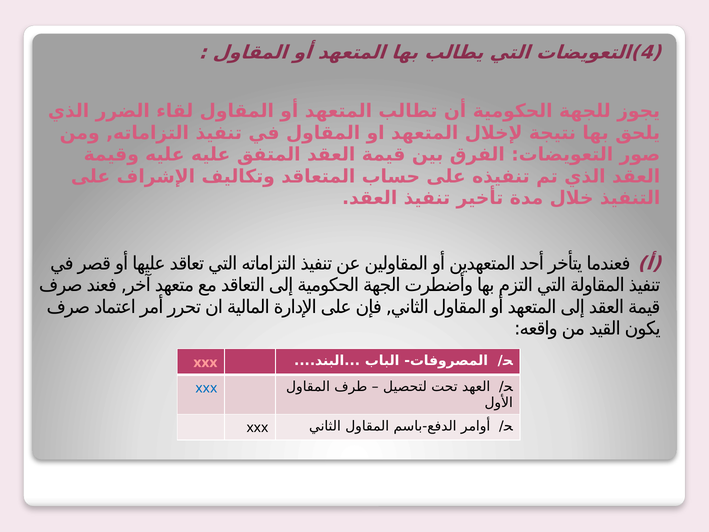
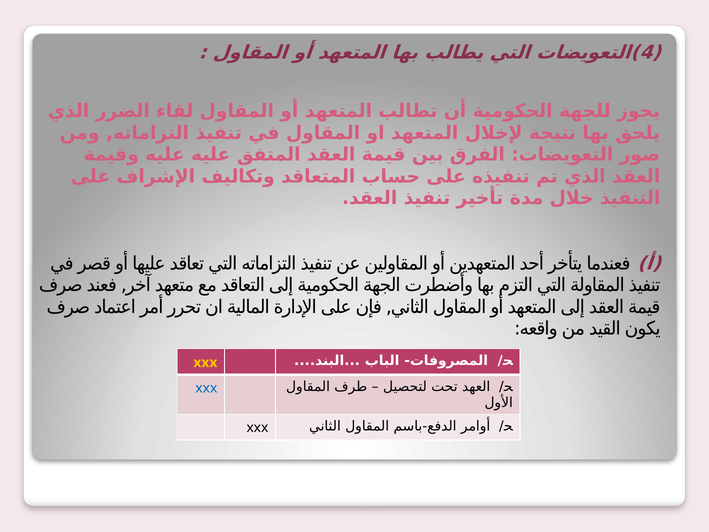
xxx colour: pink -> yellow (205, 362)
